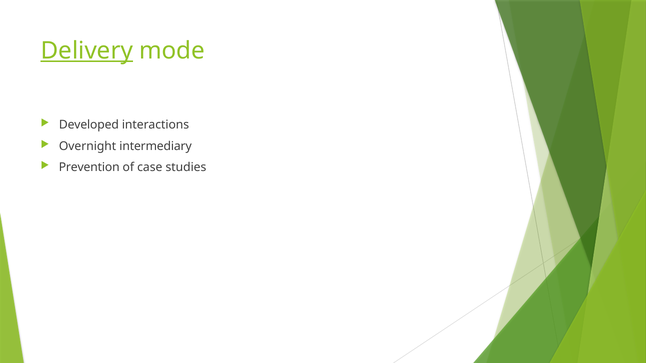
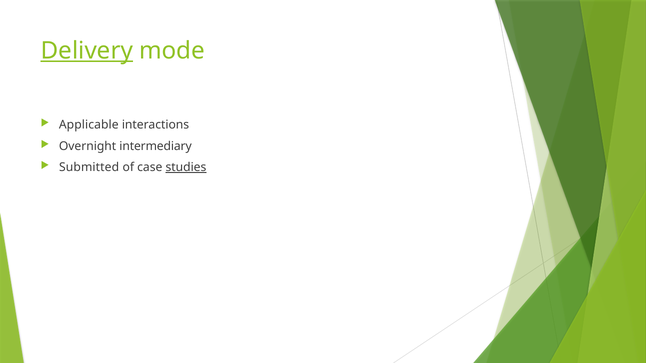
Developed: Developed -> Applicable (89, 125)
Prevention: Prevention -> Submitted (89, 168)
studies underline: none -> present (186, 168)
